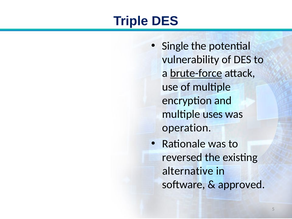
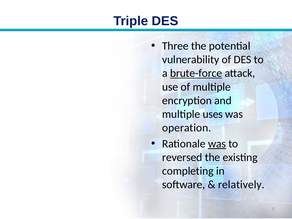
Single: Single -> Three (175, 46)
was underline: none -> present (217, 144)
alternative: alternative -> completing (188, 171)
approved: approved -> relatively (241, 185)
